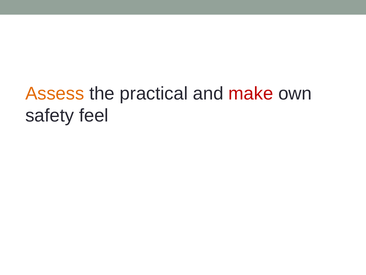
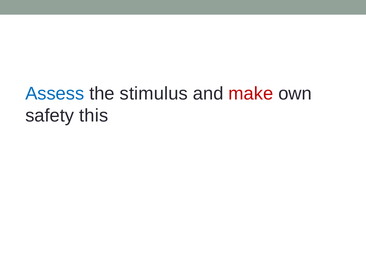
Assess colour: orange -> blue (55, 93)
practical: practical -> stimulus (154, 93)
feel: feel -> this (94, 115)
